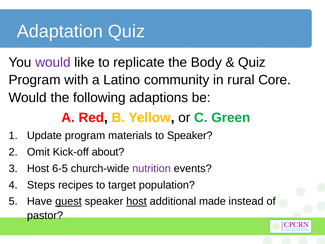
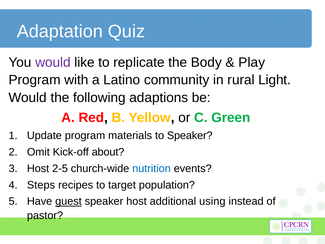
Quiz: Quiz -> Play (252, 62)
Core: Core -> Light (275, 80)
6-5: 6-5 -> 2-5 (60, 168)
nutrition colour: purple -> blue (152, 168)
host underline: present -> none (137, 201)
made: made -> using (212, 201)
